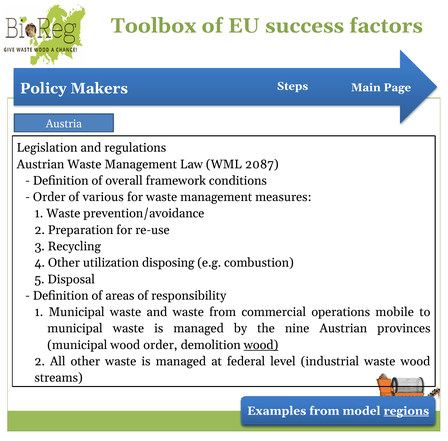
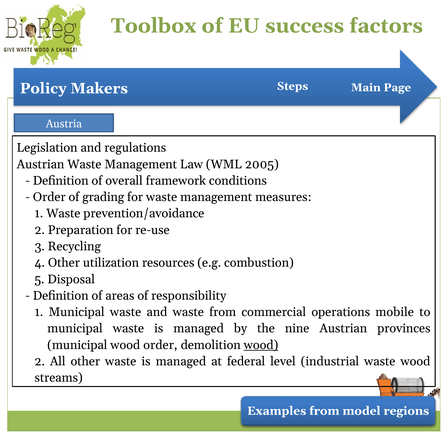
2087: 2087 -> 2005 (262, 164)
various: various -> grading (103, 197)
disposing: disposing -> resources (168, 263)
regions underline: present -> none (406, 411)
